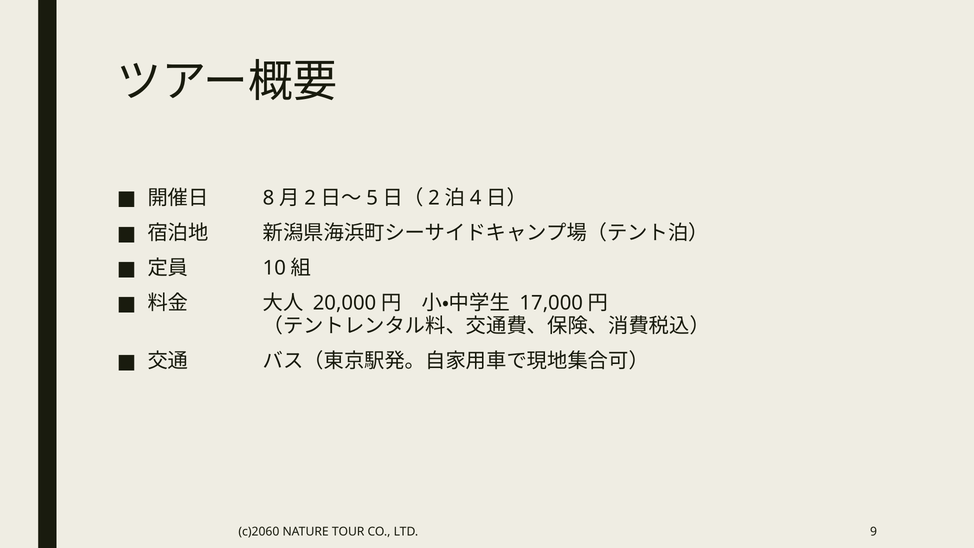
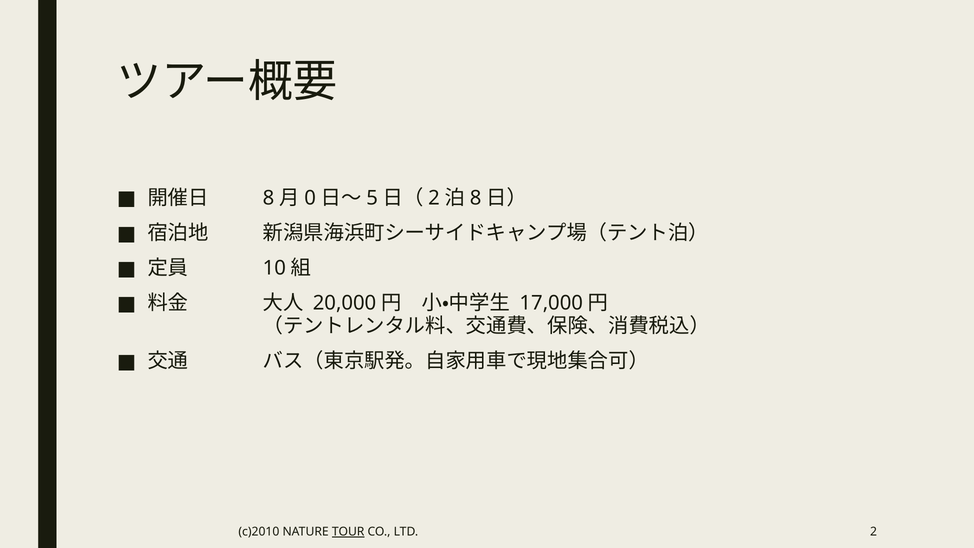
2: 2 -> 0 (310, 198)
4: 4 -> 8 (476, 198)
c)2060: c)2060 -> c)2010 (259, 532)
TOUR underline: none -> present (348, 532)
LTD 9: 9 -> 2 (874, 532)
